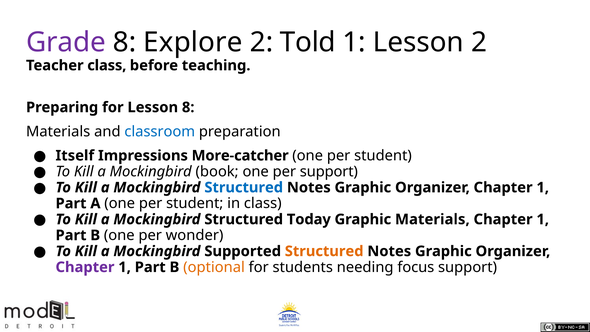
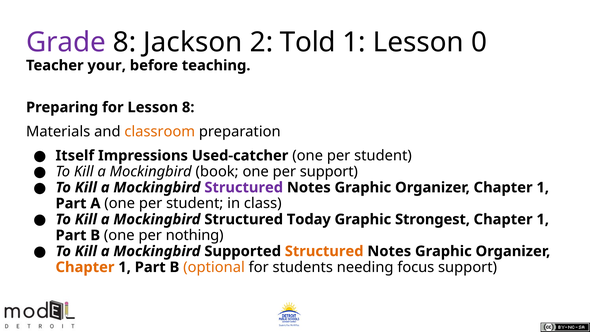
Explore: Explore -> Jackson (193, 42)
Lesson 2: 2 -> 0 (479, 42)
Teacher class: class -> your (107, 65)
classroom colour: blue -> orange (160, 131)
More-catcher: More-catcher -> Used-catcher (240, 156)
Structured colour: blue -> purple (244, 187)
Graphic Materials: Materials -> Strongest (432, 219)
wonder: wonder -> nothing (195, 235)
Chapter colour: purple -> orange (85, 267)
